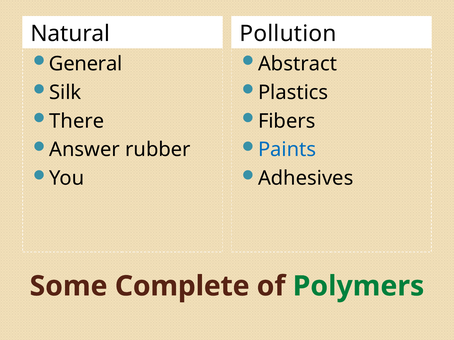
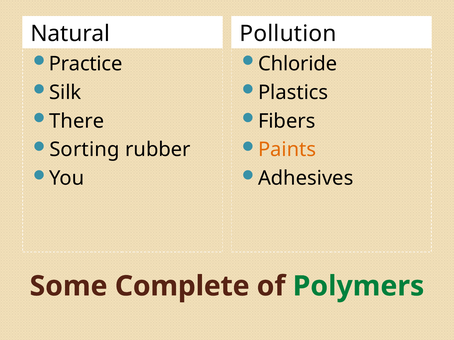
General: General -> Practice (86, 64)
Abstract: Abstract -> Chloride (298, 64)
Answer: Answer -> Sorting (84, 150)
Paints colour: blue -> orange (287, 150)
